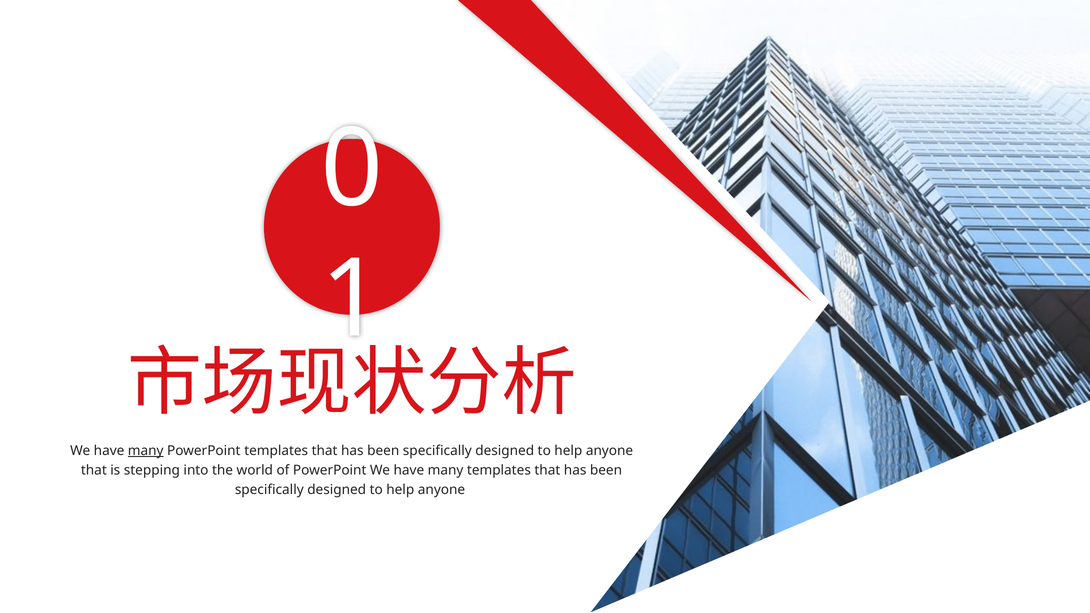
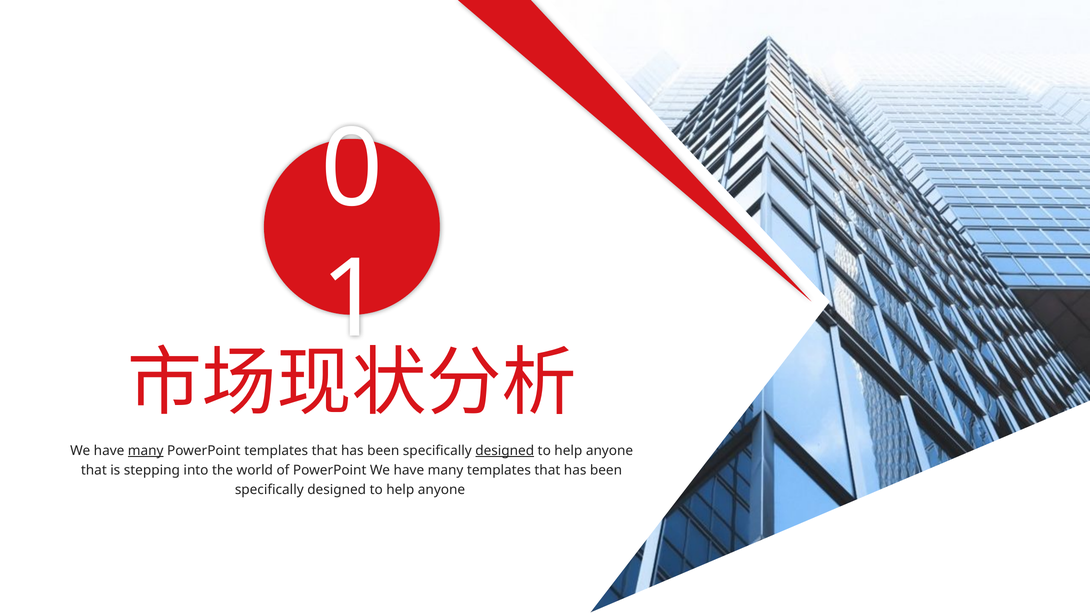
designed underline: none -> present (505, 451)
